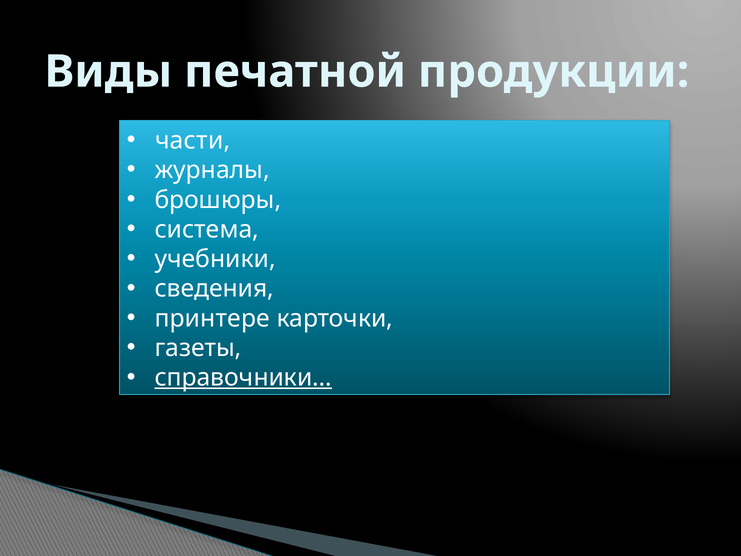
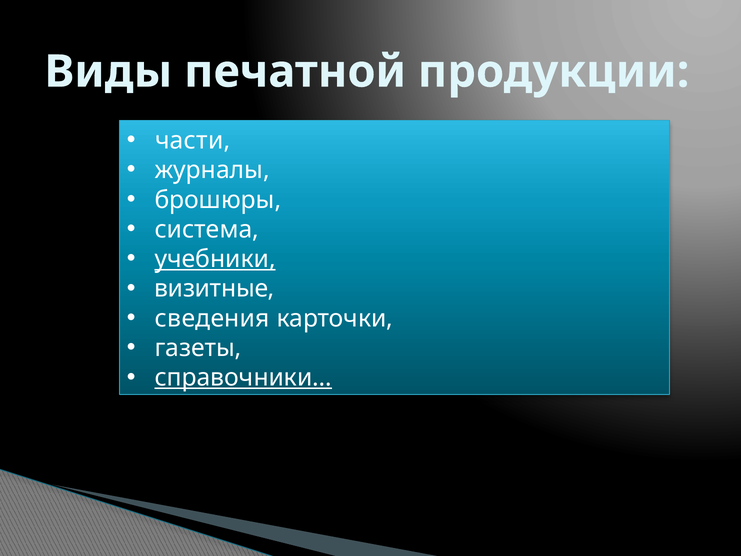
учебники underline: none -> present (215, 259)
сведения: сведения -> визитные (214, 289)
принтере: принтере -> сведения (212, 318)
